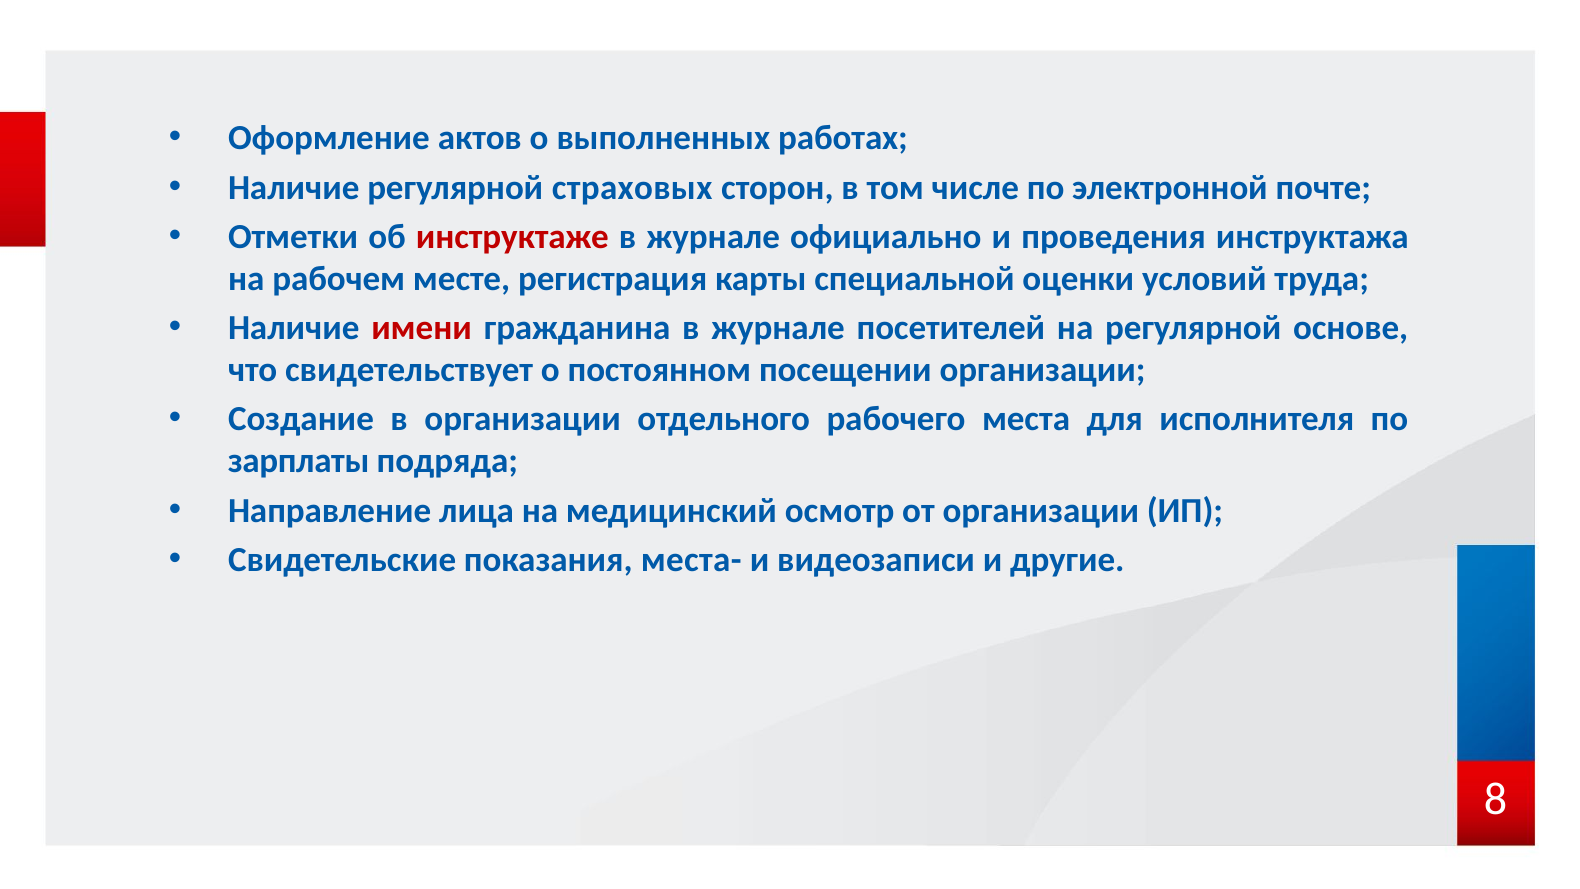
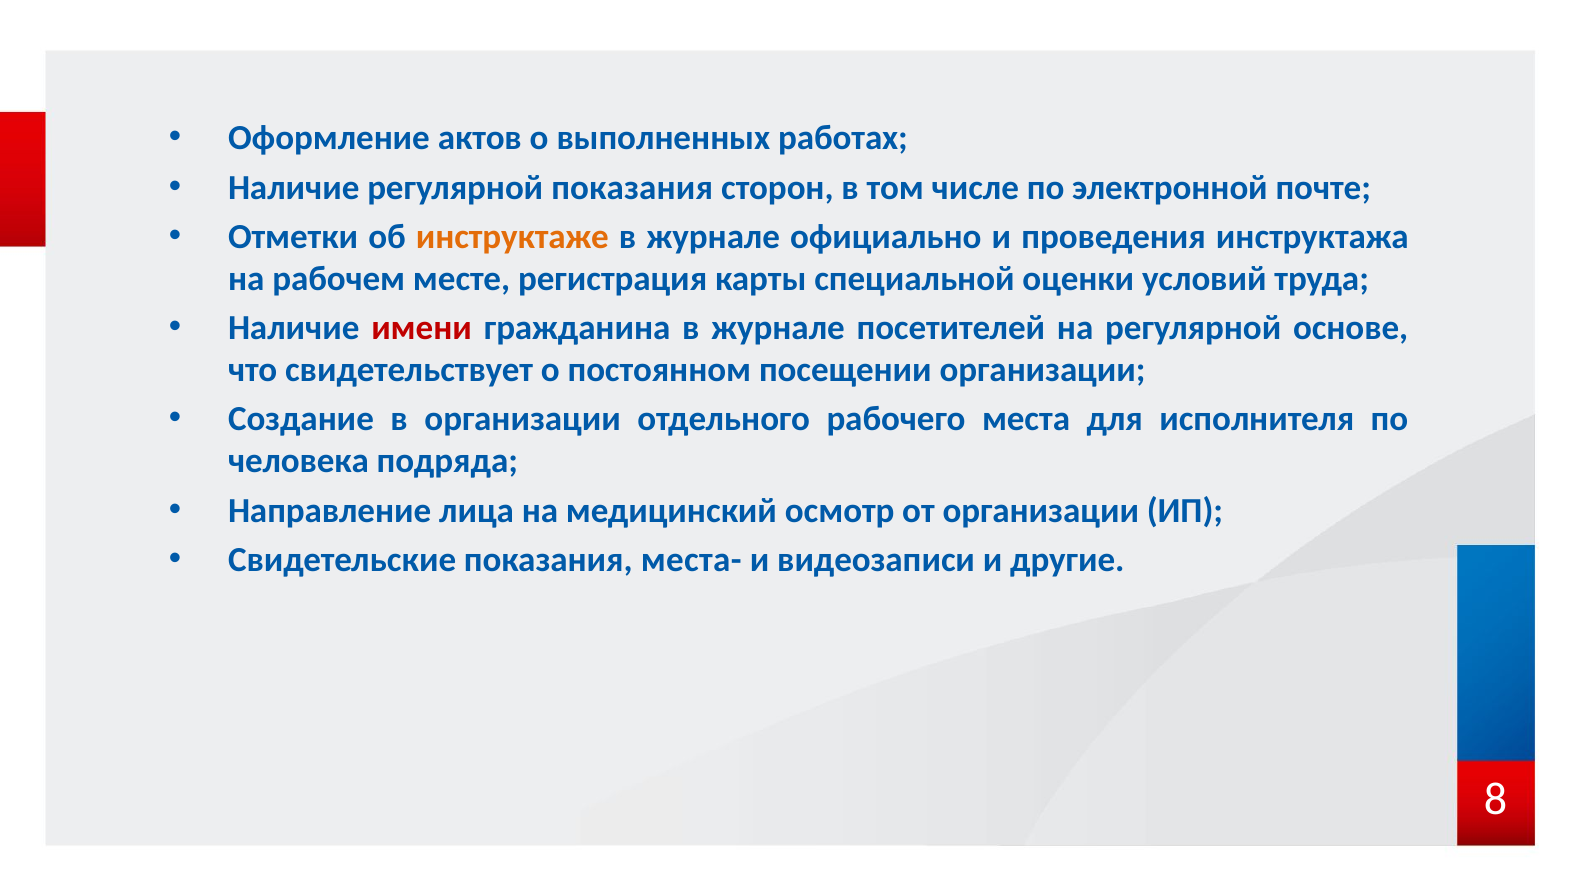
регулярной страховых: страховых -> показания (632, 187)
инструктаже colour: red -> orange (512, 237)
зарплаты: зарплаты -> человека (299, 461)
